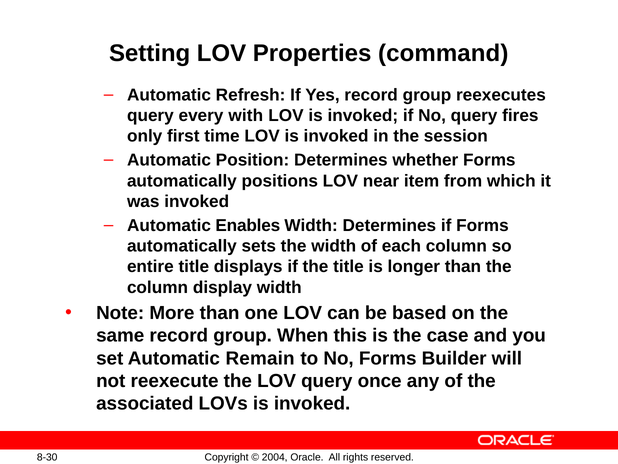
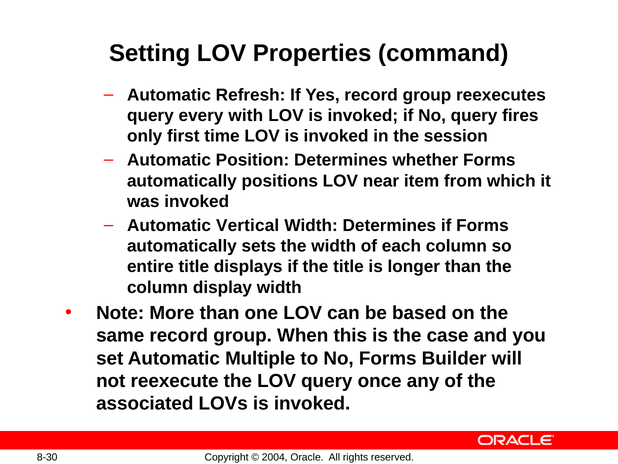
Enables: Enables -> Vertical (248, 225)
Remain: Remain -> Multiple (260, 358)
